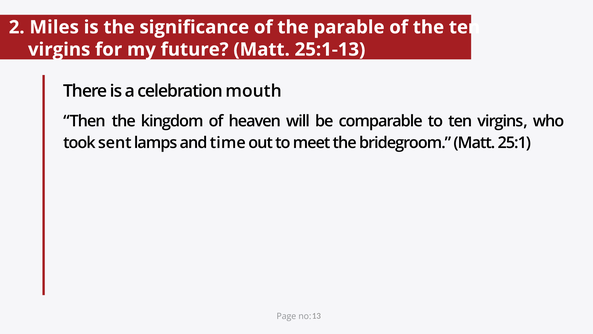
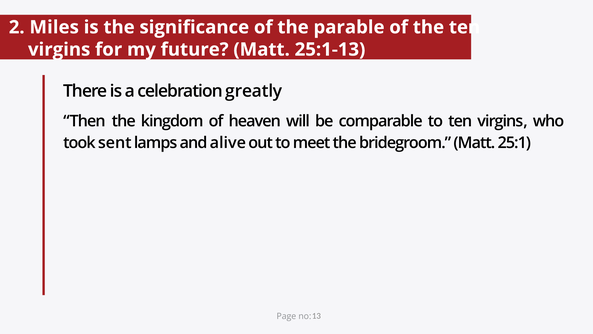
mouth: mouth -> greatly (254, 91)
time: time -> alive (228, 143)
